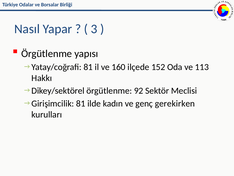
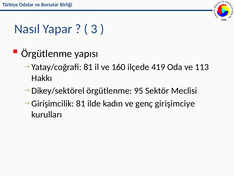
152: 152 -> 419 (158, 67)
92: 92 -> 95 (139, 91)
gerekirken: gerekirken -> girişimciye (175, 103)
